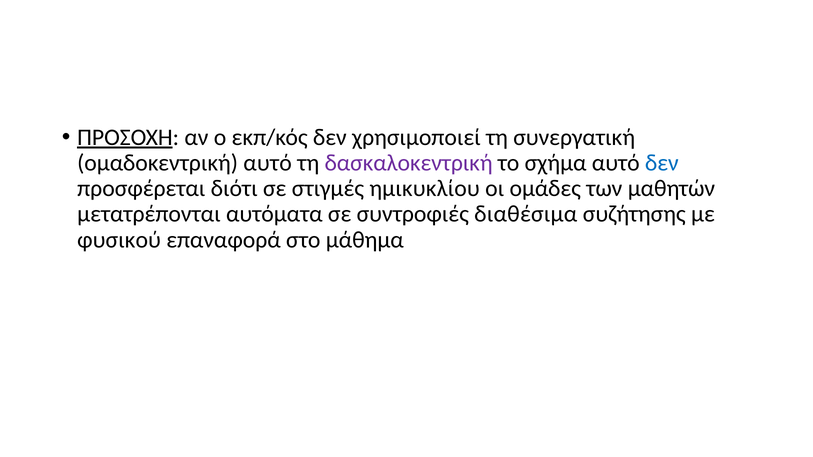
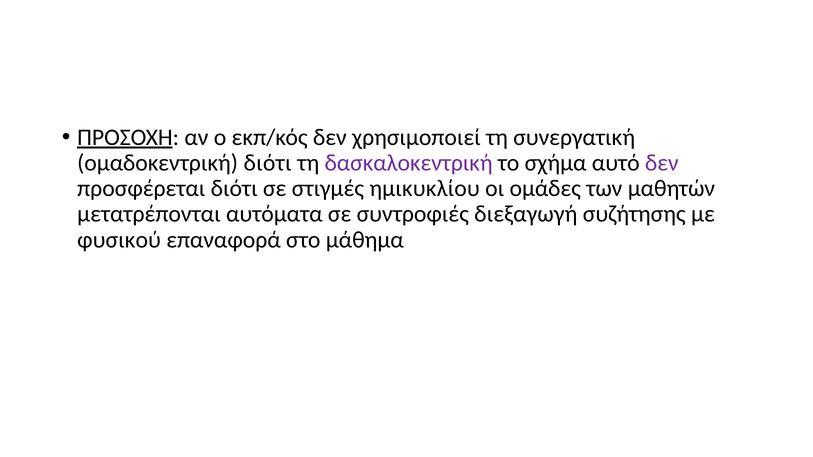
ομαδοκεντρική αυτό: αυτό -> διότι (268, 163)
δεν colour: blue -> purple (662, 163)
διαθέσιμα: διαθέσιμα -> διεξαγωγή (526, 214)
